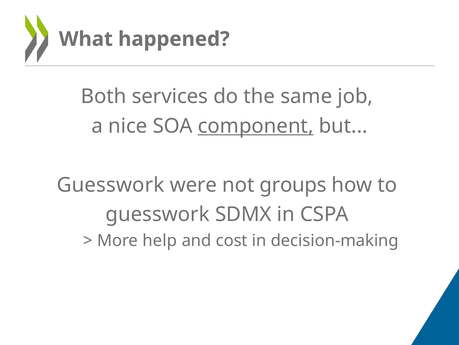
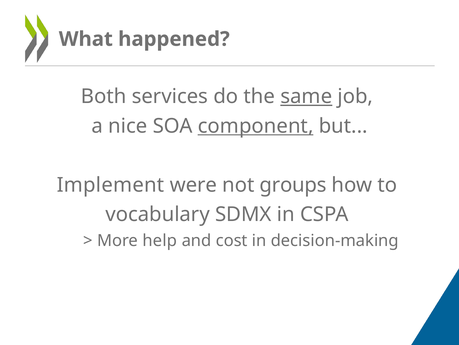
same underline: none -> present (306, 96)
Guesswork: Guesswork -> Implement (111, 185)
guesswork: guesswork -> vocabulary (158, 214)
